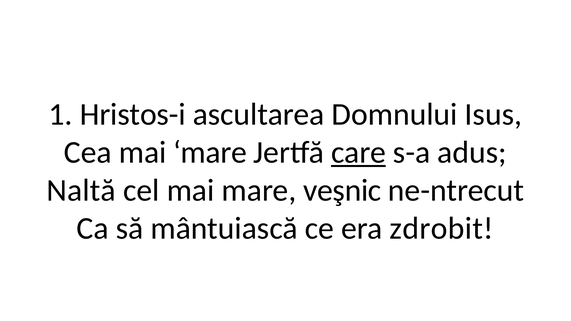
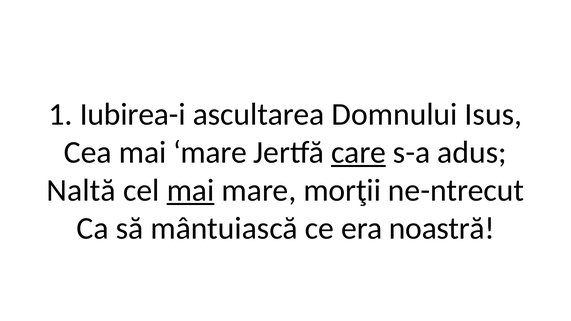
Hristos-i: Hristos-i -> Iubirea-i (133, 114)
mai underline: none -> present (191, 190)
veşnic: veşnic -> morţii (342, 190)
zdrobit: zdrobit -> noastră (442, 228)
